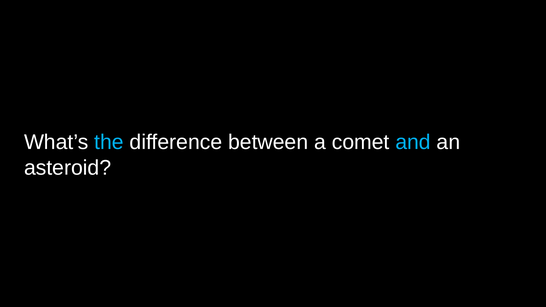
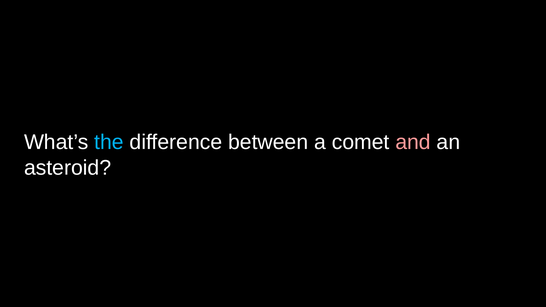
and colour: light blue -> pink (413, 142)
